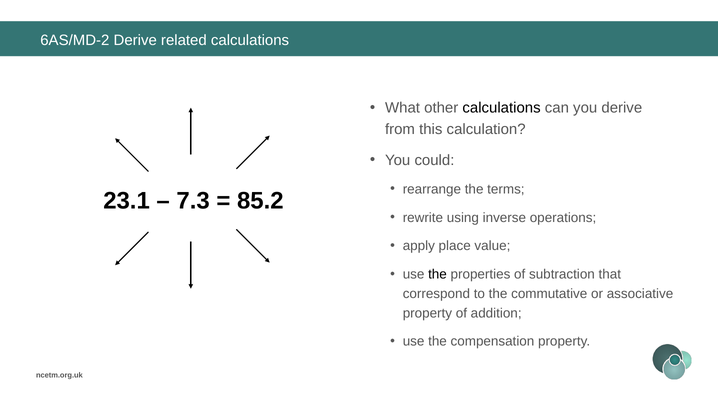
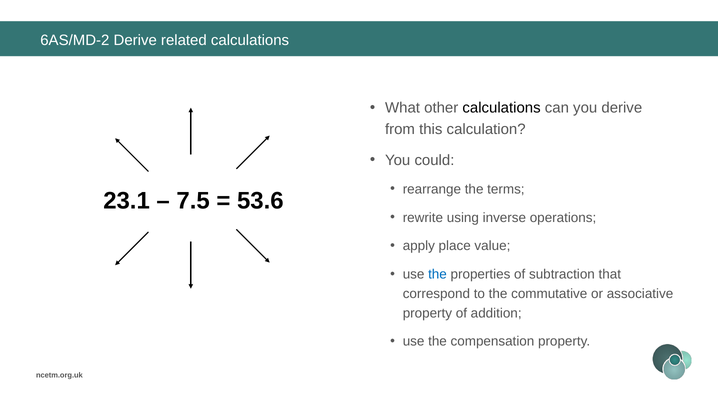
7.3: 7.3 -> 7.5 (193, 201)
85.2: 85.2 -> 53.6 (260, 201)
the colour: black -> blue (437, 274)
